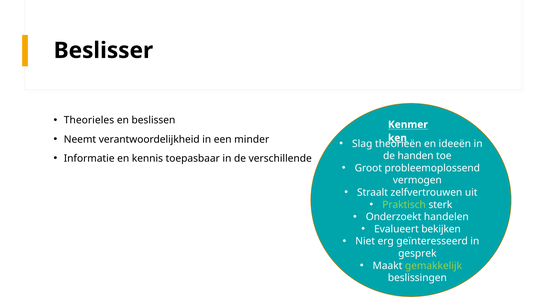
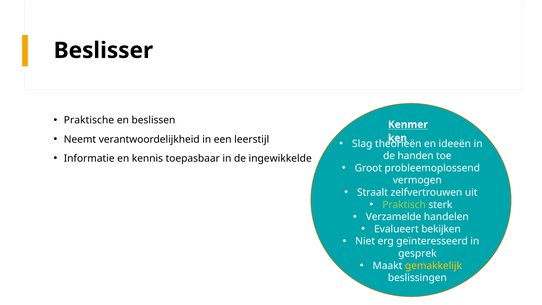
Theorieles: Theorieles -> Praktische (89, 120)
minder: minder -> leerstijl (252, 139)
verschillende: verschillende -> ingewikkelde (280, 158)
Onderzoekt: Onderzoekt -> Verzamelde (394, 217)
gemakkelijk colour: light green -> yellow (433, 266)
